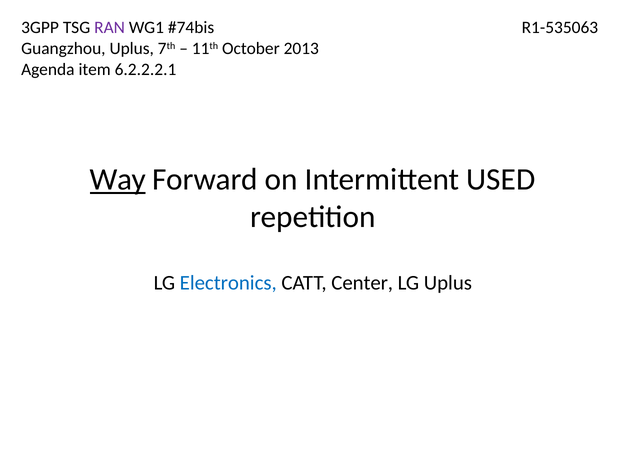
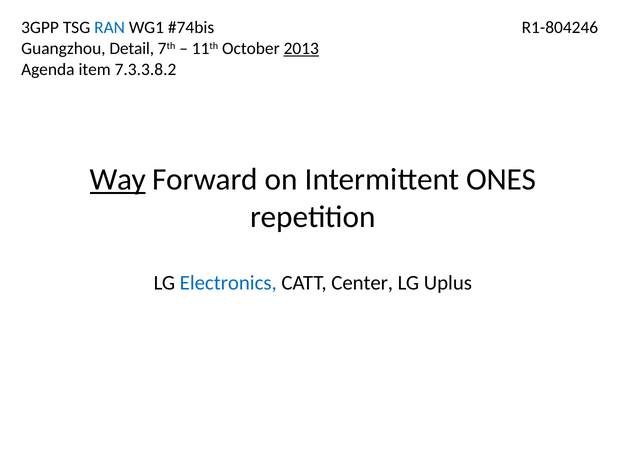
RAN colour: purple -> blue (110, 28)
R1-535063: R1-535063 -> R1-804246 (560, 28)
Guangzhou Uplus: Uplus -> Detail (132, 49)
2013 underline: none -> present (301, 49)
6.2.2.2.1: 6.2.2.2.1 -> 7.3.3.8.2 (146, 69)
USED: USED -> ONES (501, 180)
